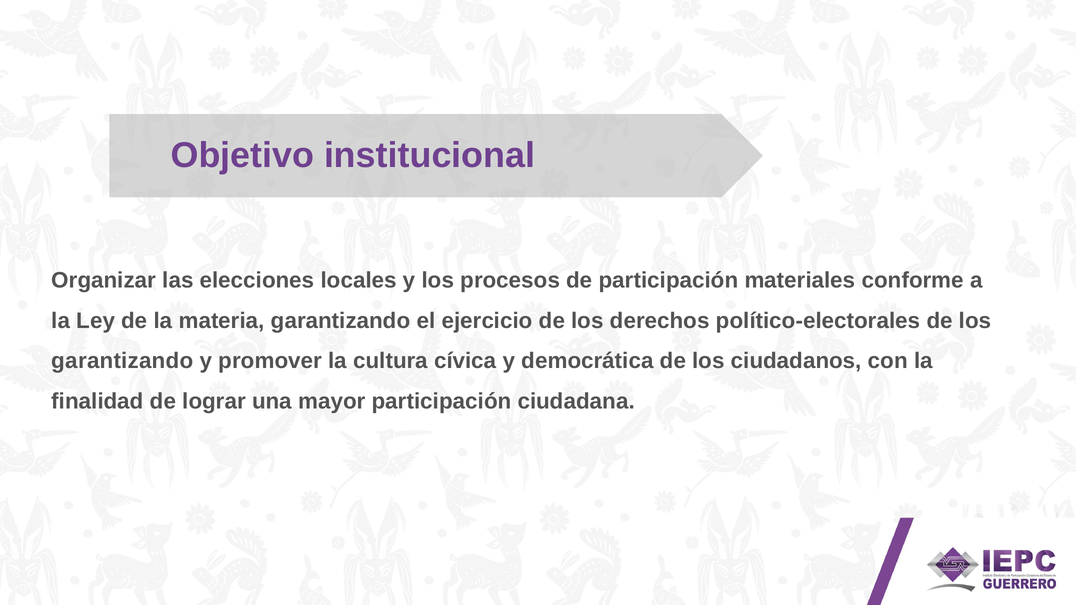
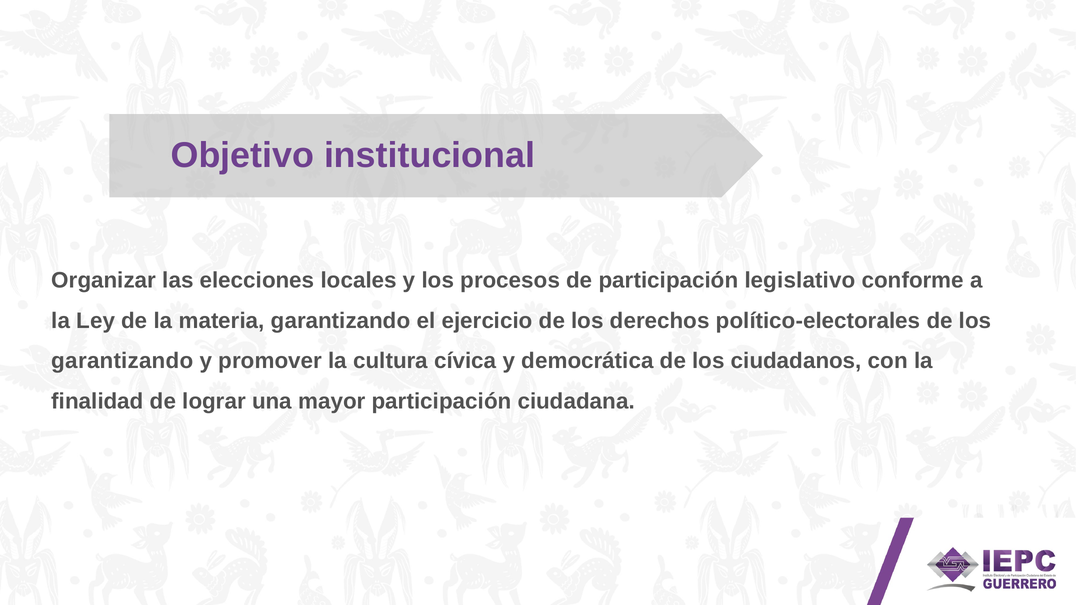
materiales: materiales -> legislativo (800, 280)
